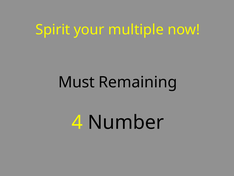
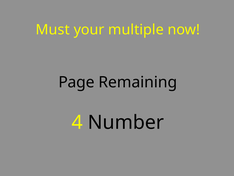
Spirit: Spirit -> Must (53, 30)
Must: Must -> Page (76, 82)
